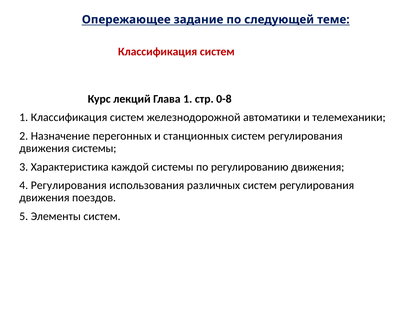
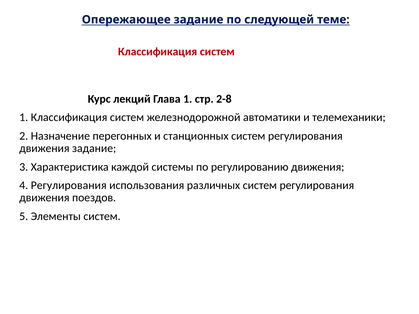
0-8: 0-8 -> 2-8 (224, 99)
движения системы: системы -> задание (94, 149)
